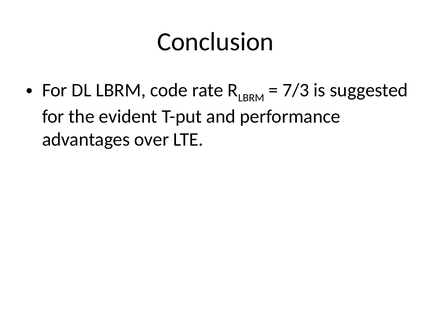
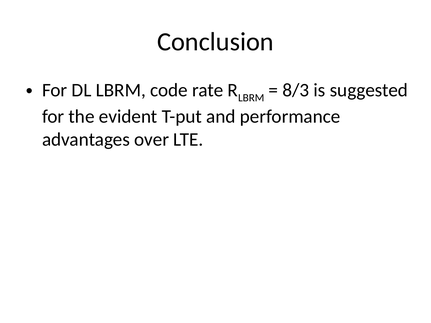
7/3: 7/3 -> 8/3 (296, 90)
